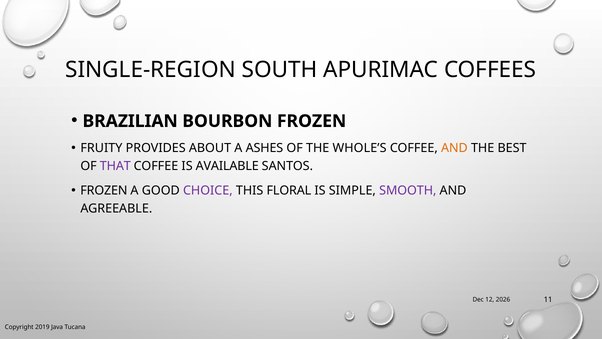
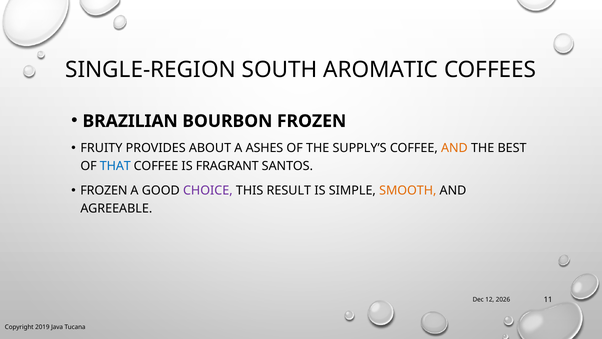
APURIMAC: APURIMAC -> AROMATIC (381, 70)
WHOLE’S: WHOLE’S -> SUPPLY’S (360, 148)
THAT colour: purple -> blue (115, 166)
AVAILABLE: AVAILABLE -> FRAGRANT (227, 166)
FLORAL: FLORAL -> RESULT (289, 190)
SMOOTH colour: purple -> orange (408, 190)
